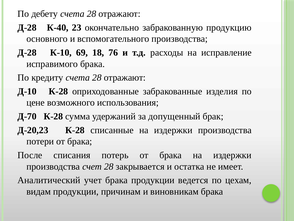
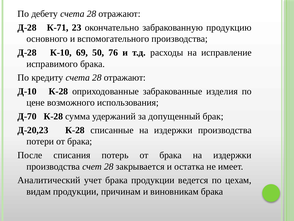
К-40: К-40 -> К-71 (58, 28)
18: 18 -> 50 (98, 52)
